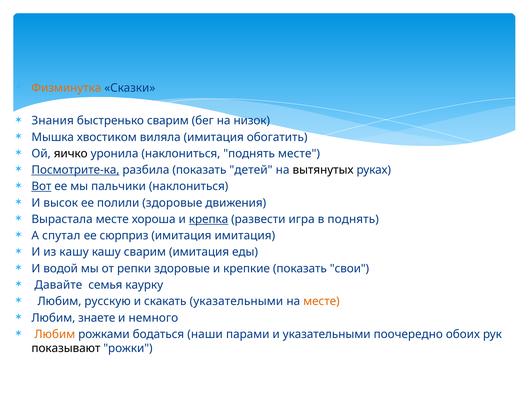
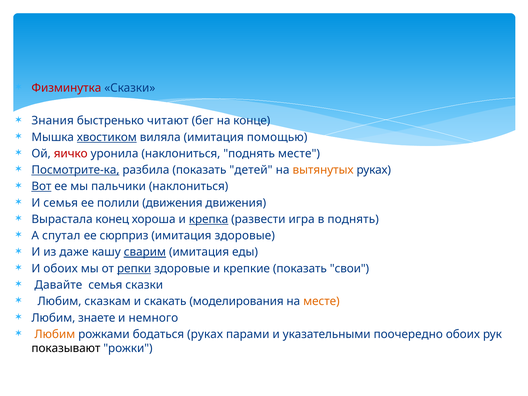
Физминутка colour: orange -> red (66, 88)
быстренько сварим: сварим -> читают (168, 121)
низок: низок -> конце (252, 121)
хвостиком underline: none -> present (107, 137)
обогатить: обогатить -> помощью (277, 137)
яичко colour: black -> red (71, 154)
вытянутых colour: black -> orange (323, 170)
И высок: высок -> семья (61, 203)
полили здоровые: здоровые -> движения (172, 203)
Вырастала месте: месте -> конец (112, 219)
имитация имитация: имитация -> здоровые (245, 236)
из кашу: кашу -> даже (74, 252)
сварим underline: none -> present (145, 252)
И водой: водой -> обоих (61, 269)
репки underline: none -> present (134, 269)
семья каурку: каурку -> сказки (144, 285)
русскую: русскую -> сказкам (108, 301)
скакать указательными: указательными -> моделирования (237, 301)
бодаться наши: наши -> руках (205, 334)
